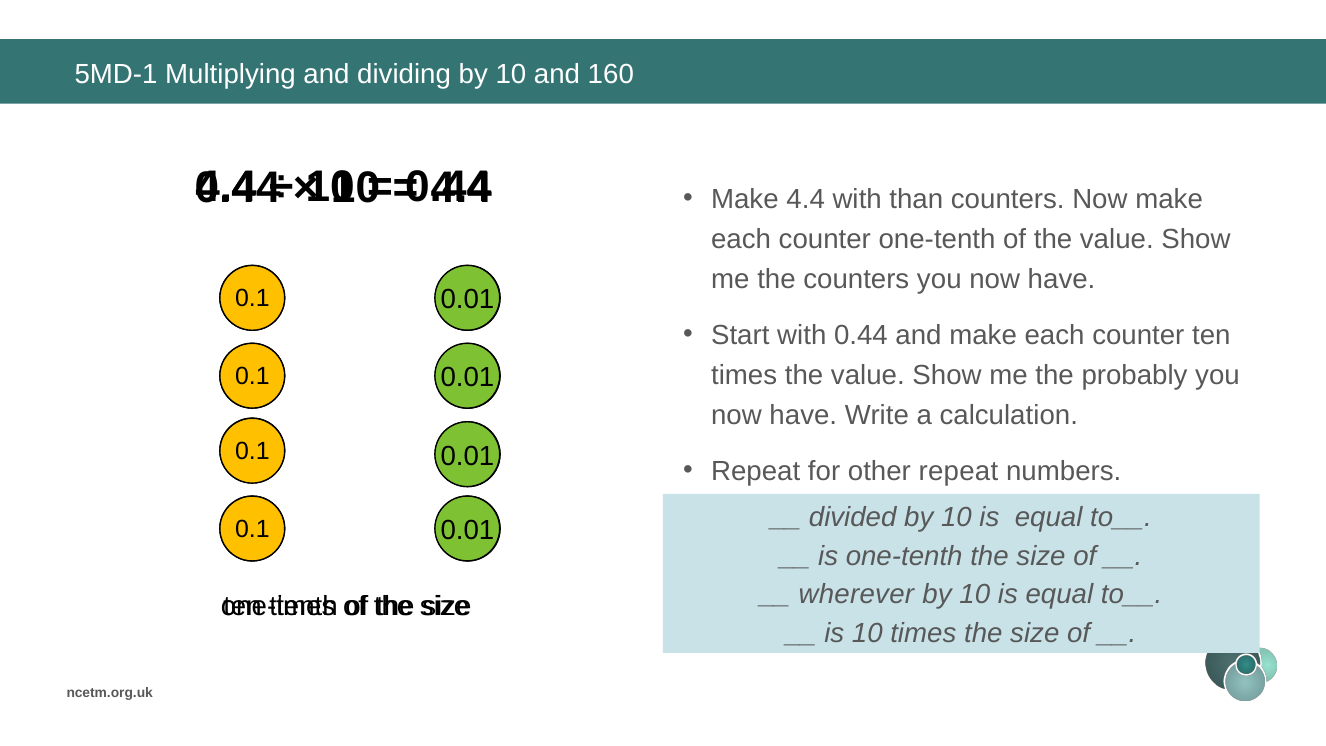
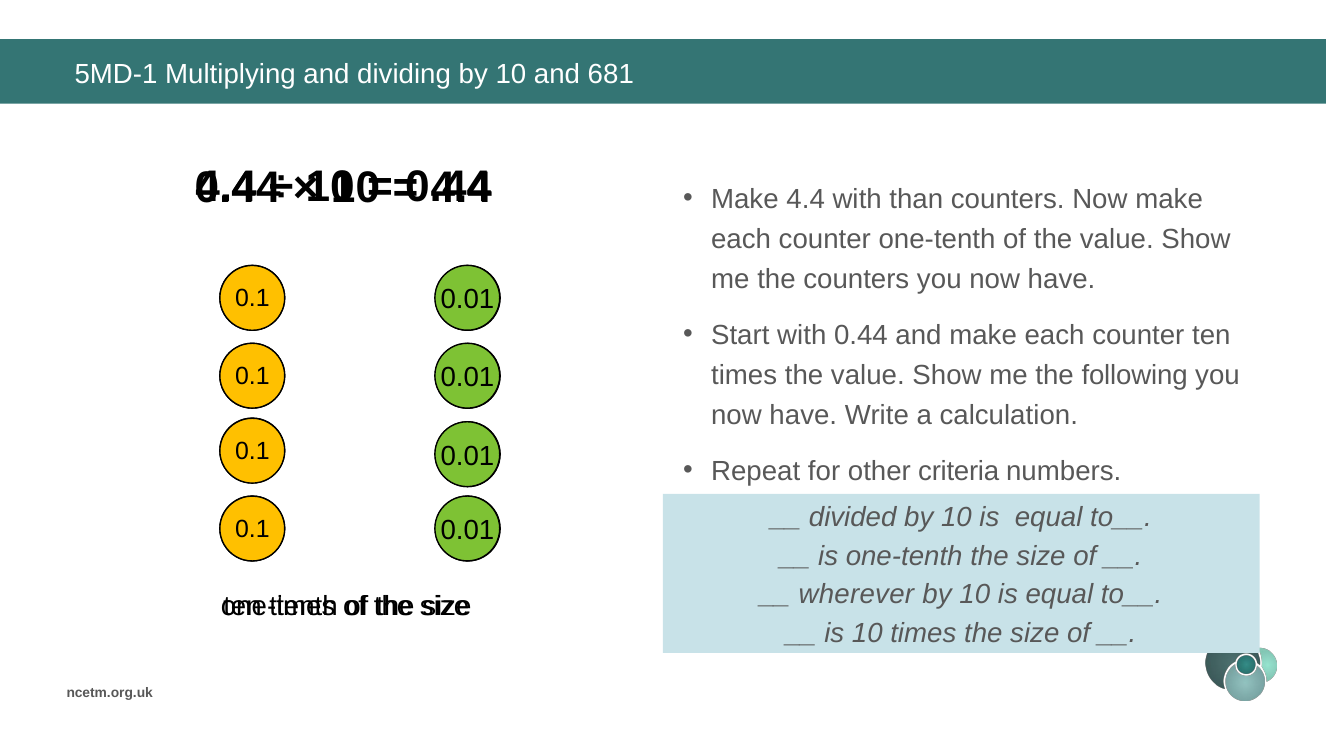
160: 160 -> 681 (611, 74)
probably: probably -> following (1135, 375)
other repeat: repeat -> criteria (959, 471)
